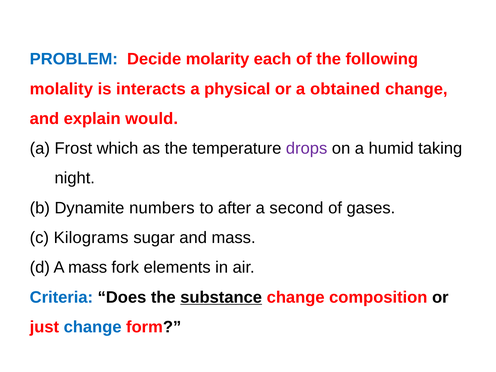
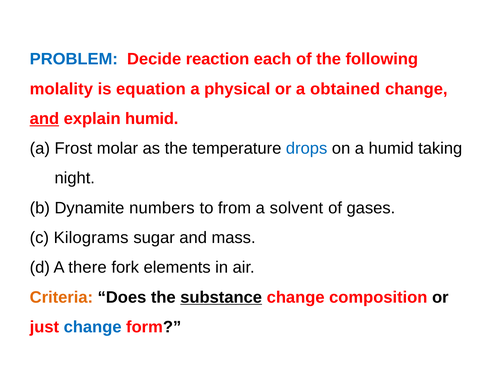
molarity: molarity -> reaction (218, 59)
interacts: interacts -> equation (151, 89)
and underline: none -> present (44, 119)
explain would: would -> humid (152, 119)
which: which -> molar (117, 148)
drops colour: purple -> blue (307, 148)
after: after -> from (235, 208)
second: second -> solvent (296, 208)
A mass: mass -> there (87, 267)
Criteria colour: blue -> orange (61, 297)
